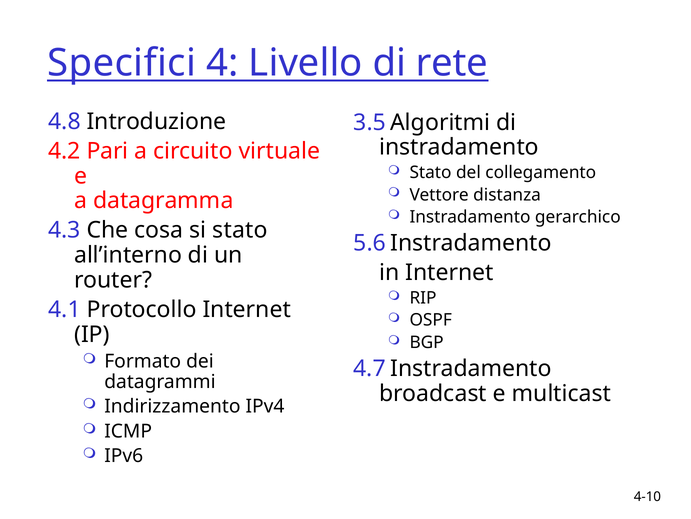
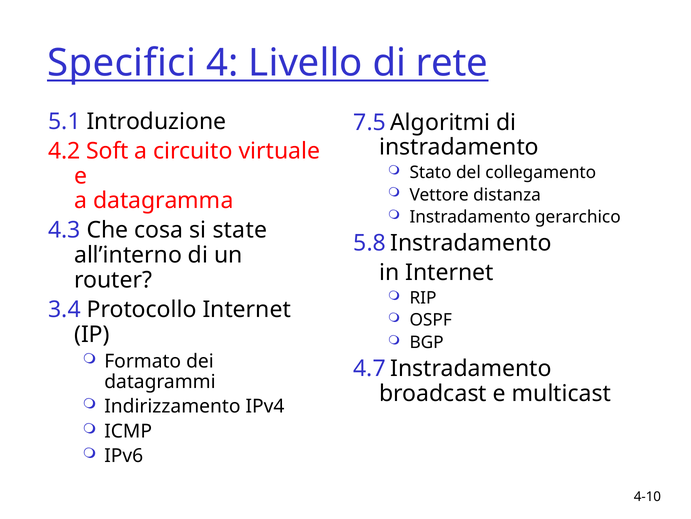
4.8: 4.8 -> 5.1 (64, 121)
3.5: 3.5 -> 7.5 (370, 122)
Pari: Pari -> Soft (107, 151)
si stato: stato -> state (240, 230)
5.6: 5.6 -> 5.8 (370, 243)
4.1: 4.1 -> 3.4 (64, 309)
